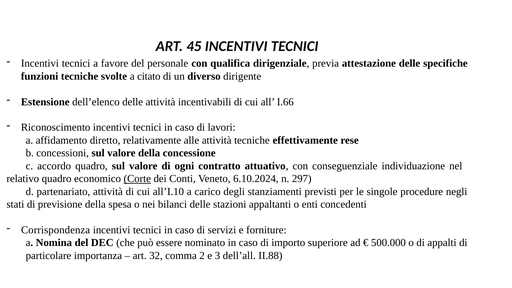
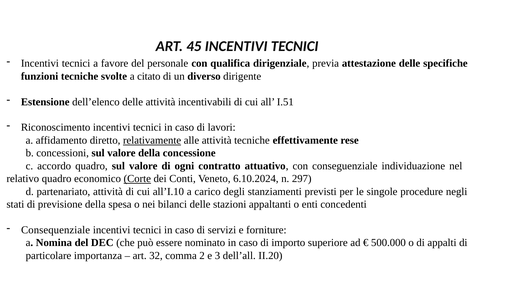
I.66: I.66 -> I.51 (285, 102)
relativamente underline: none -> present (152, 140)
Corrispondenza: Corrispondenza -> Consequenziale (56, 230)
II.88: II.88 -> II.20 (270, 256)
